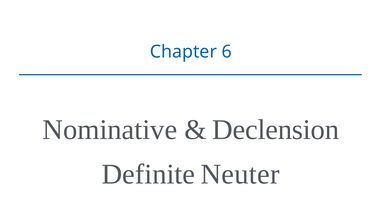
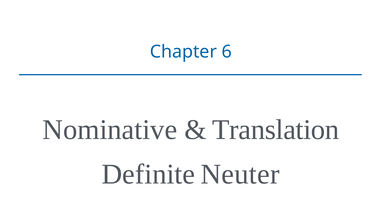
Declension: Declension -> Translation (276, 130)
